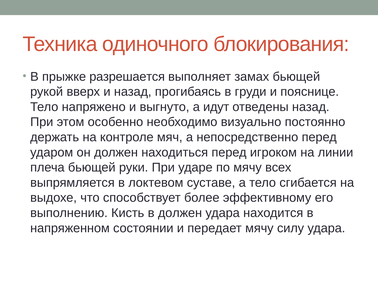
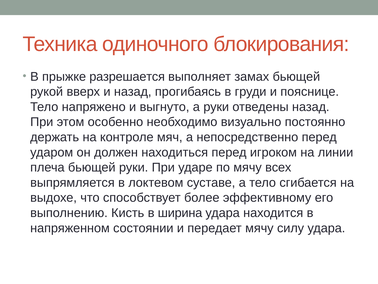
а идут: идут -> руки (216, 107)
в должен: должен -> ширина (180, 213)
